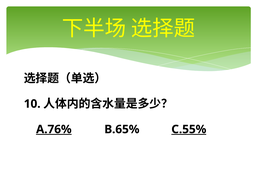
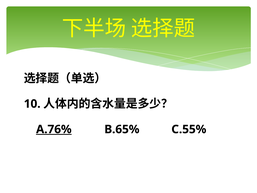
C.55% underline: present -> none (189, 129)
